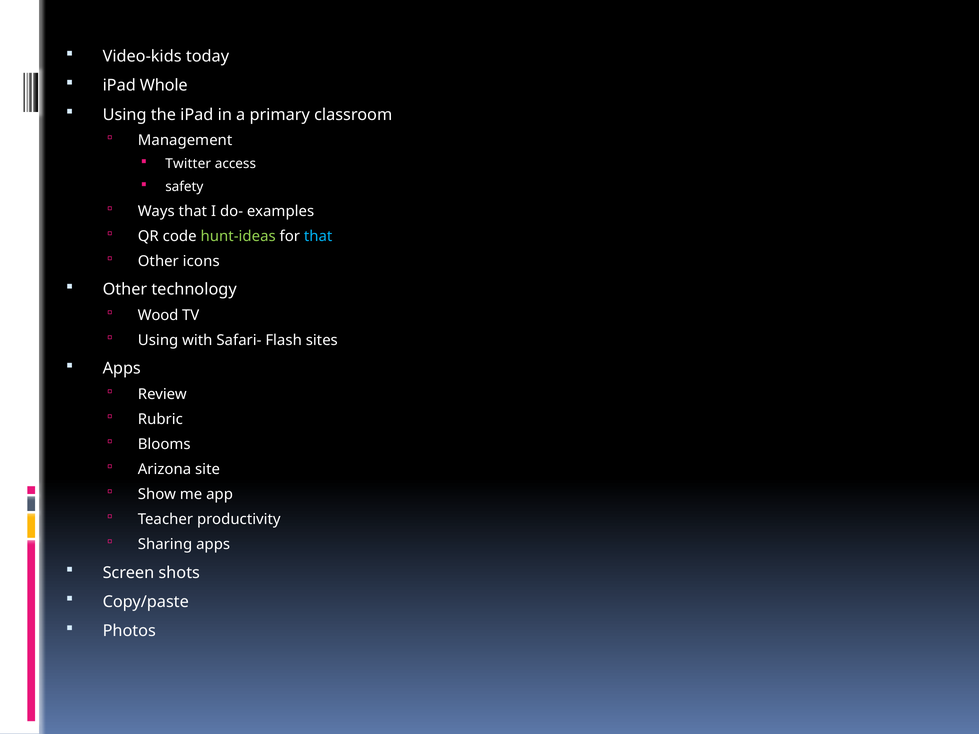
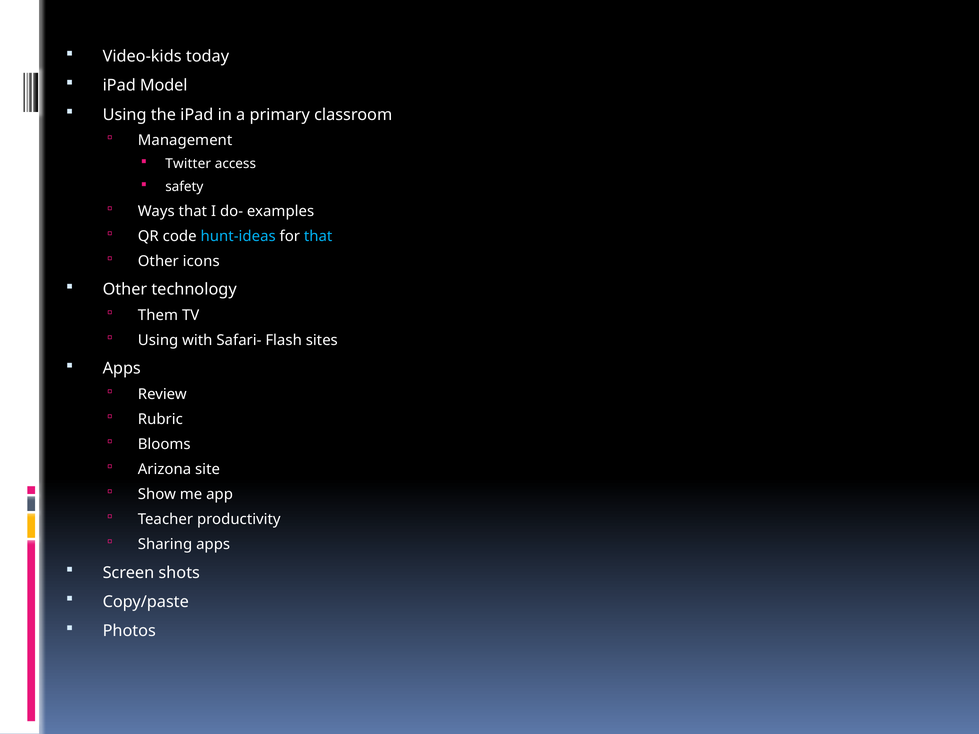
Whole: Whole -> Model (164, 86)
hunt-ideas colour: light green -> light blue (238, 236)
Wood: Wood -> Them (158, 315)
